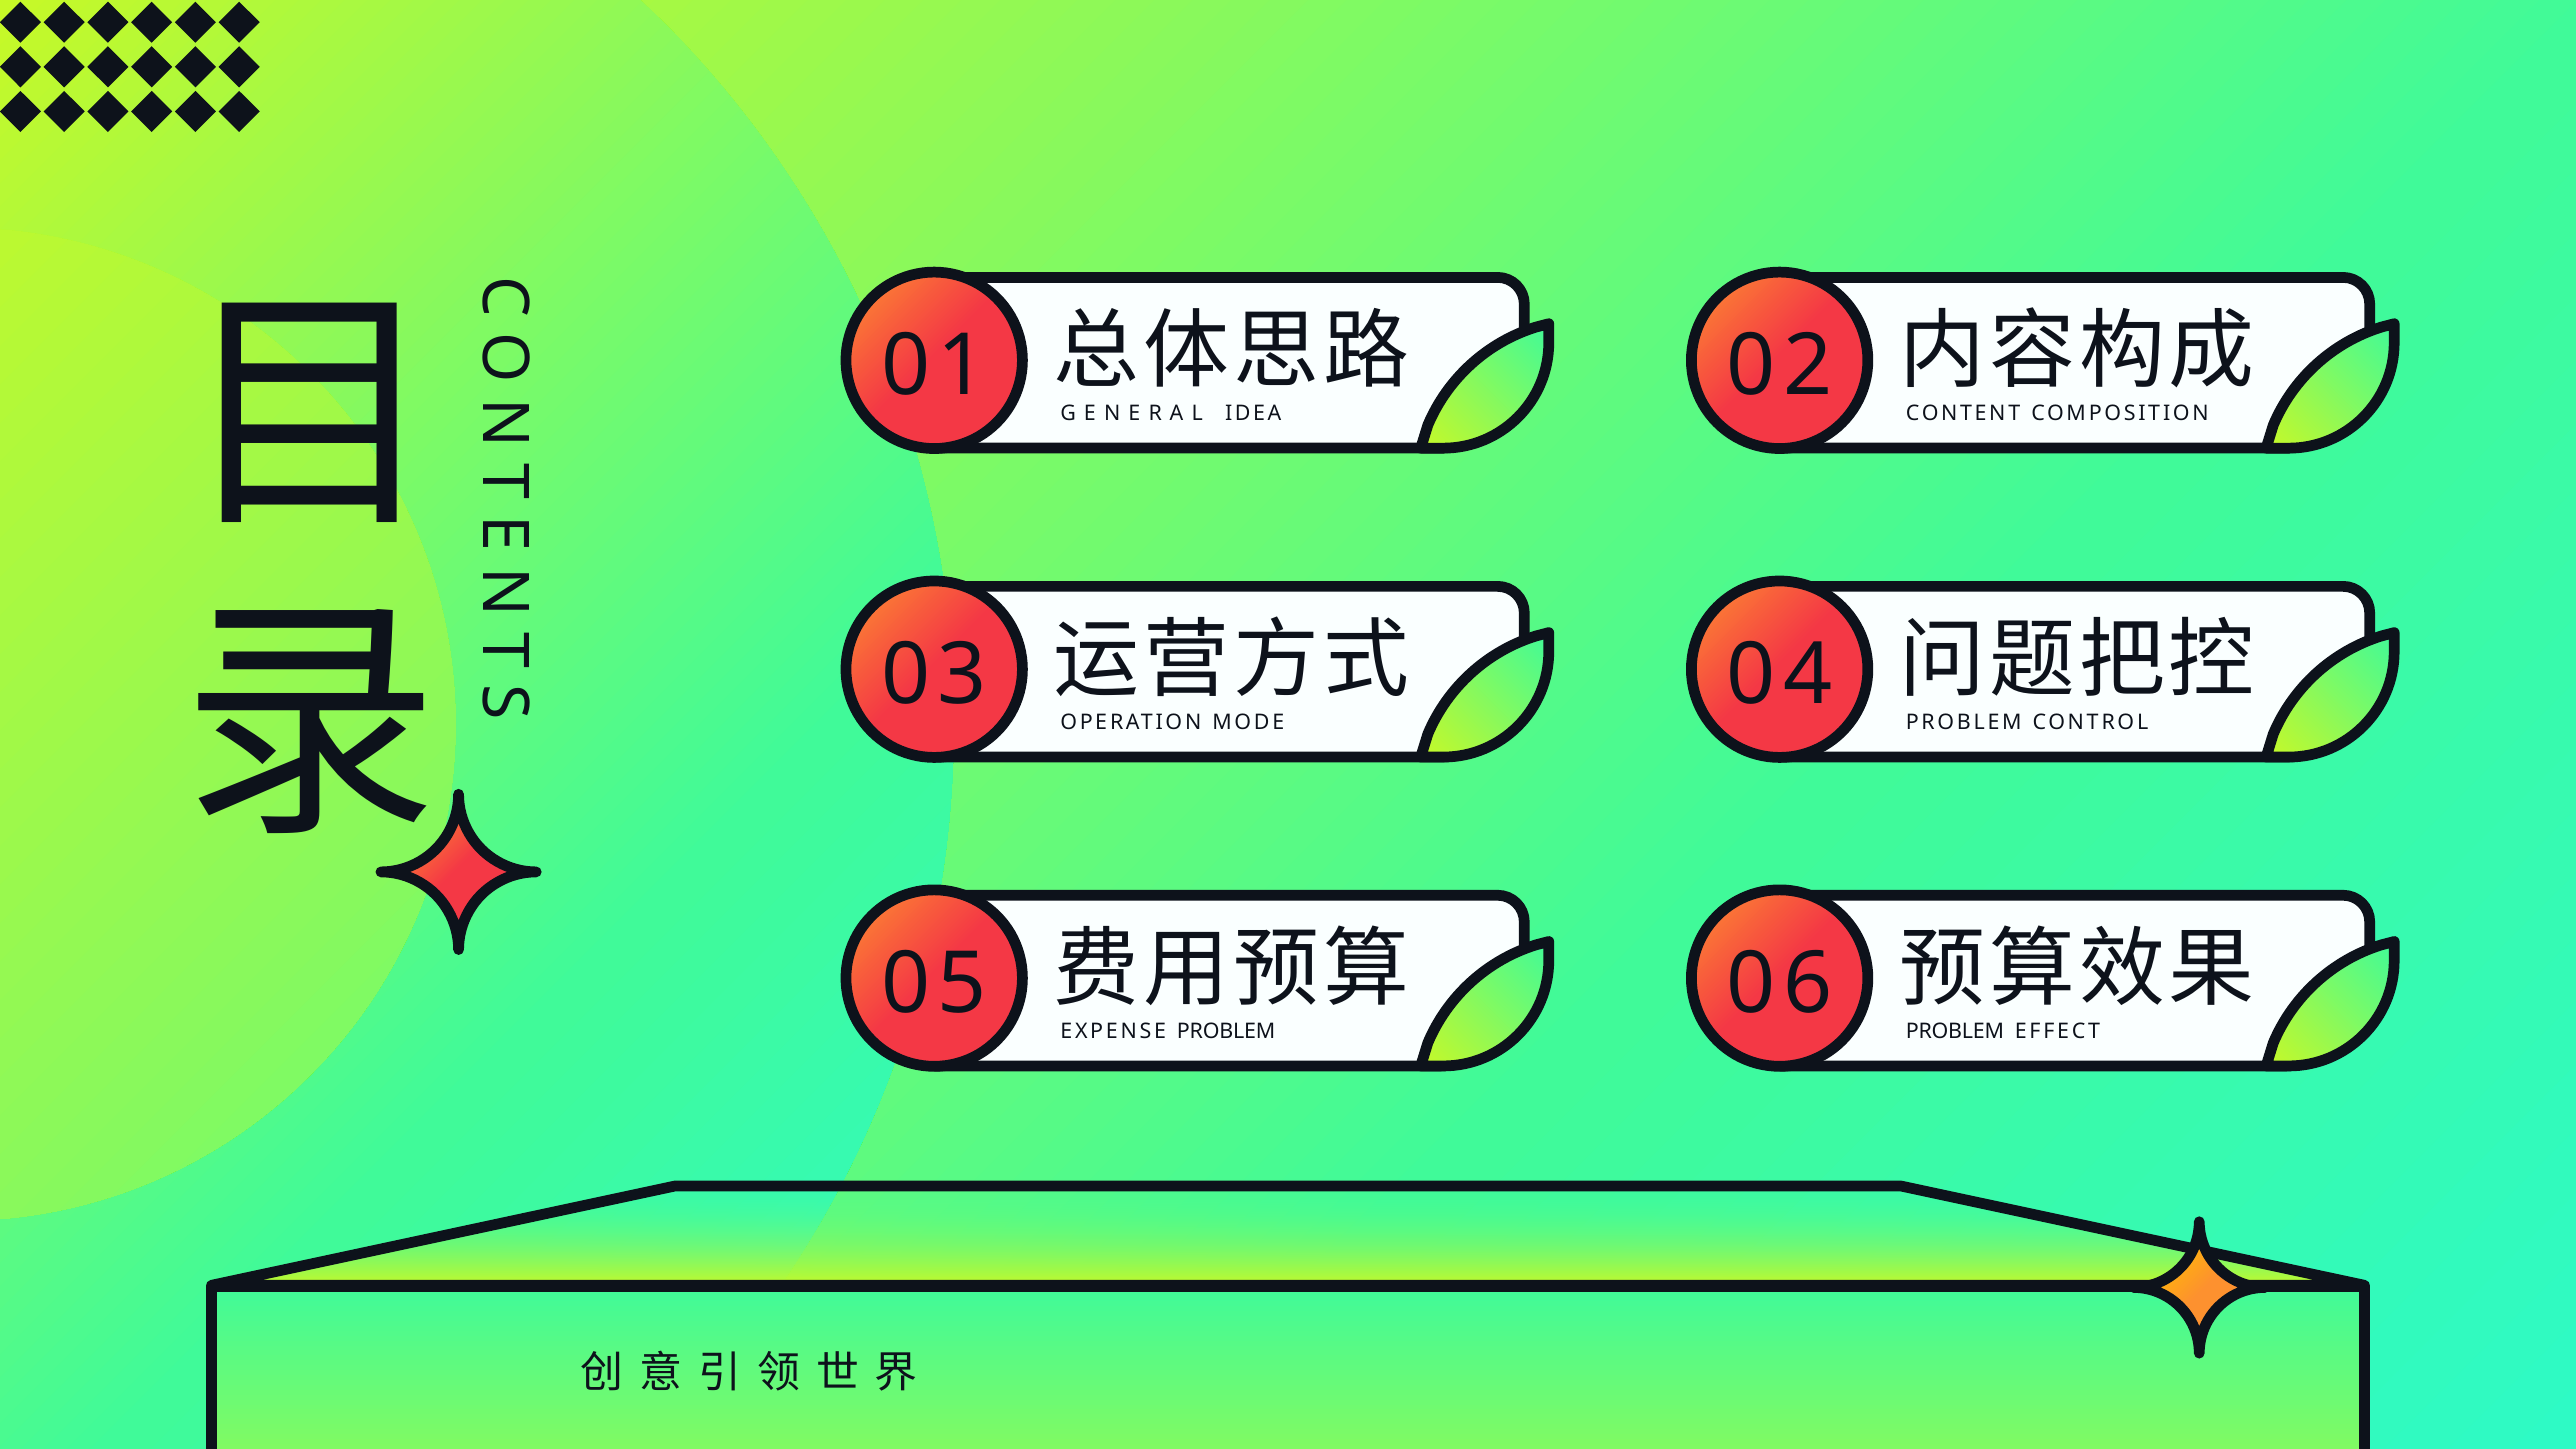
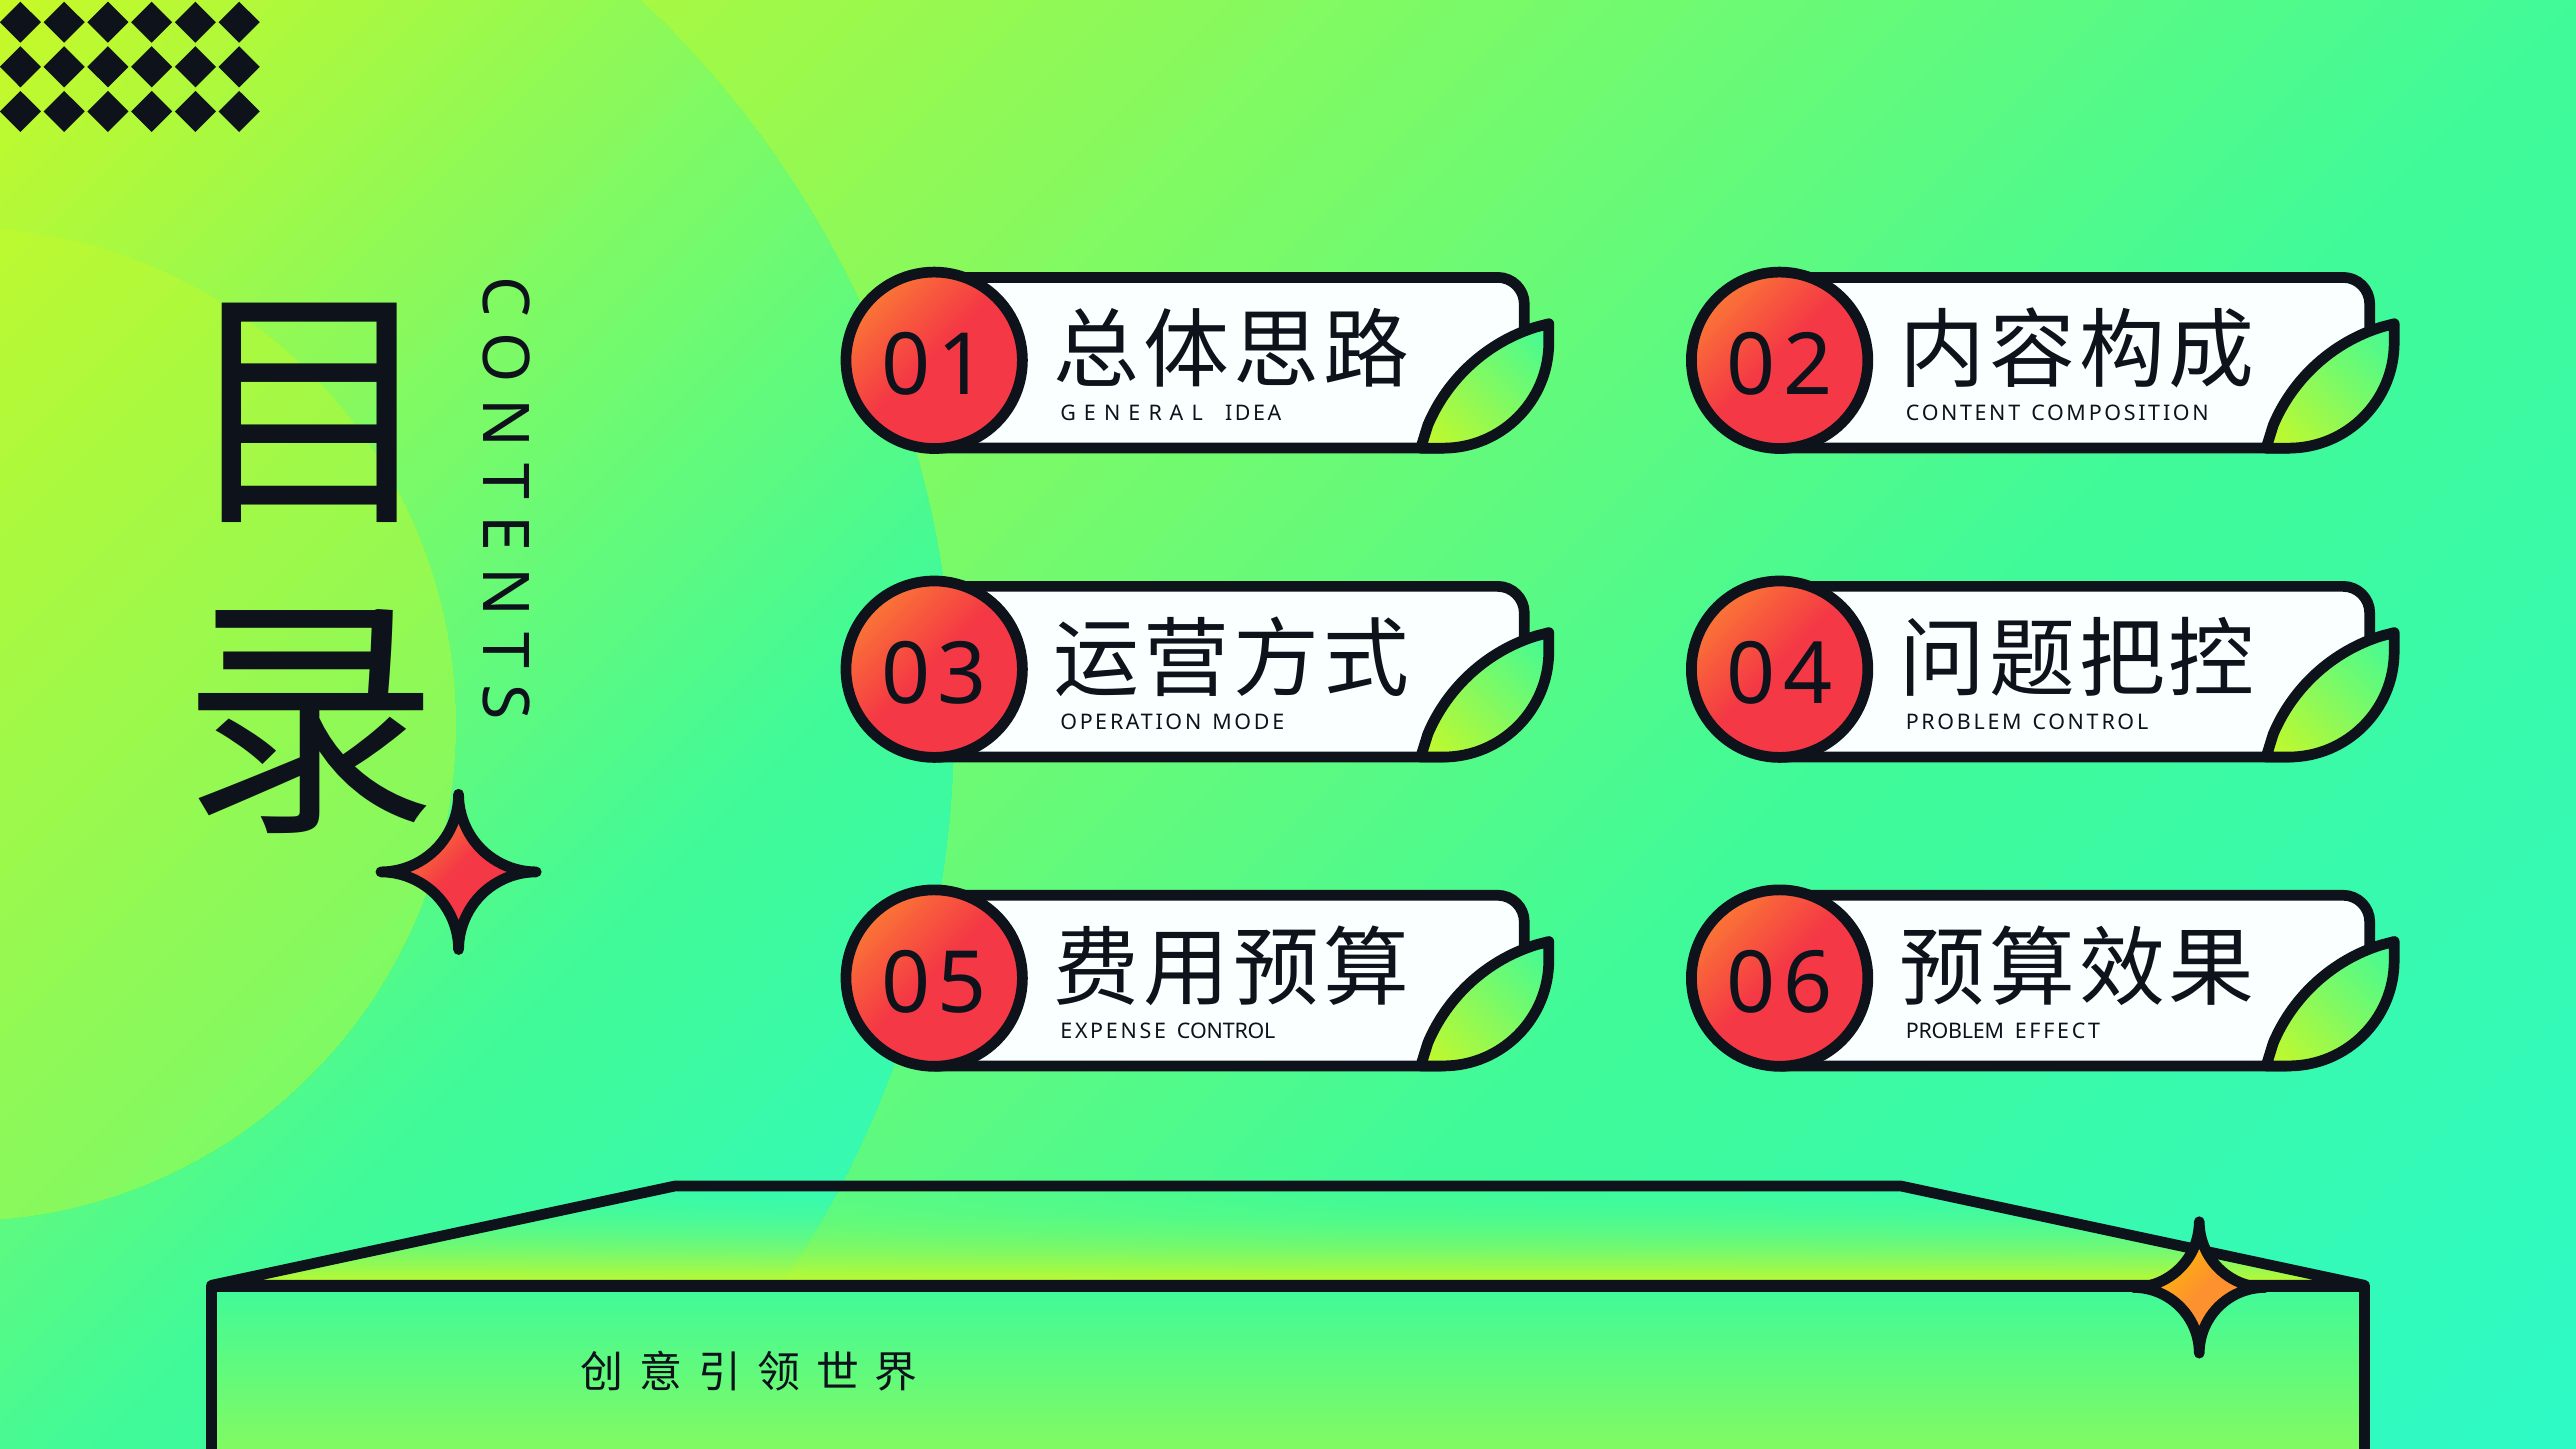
EXPENSE PROBLEM: PROBLEM -> CONTROL (1226, 1031)
